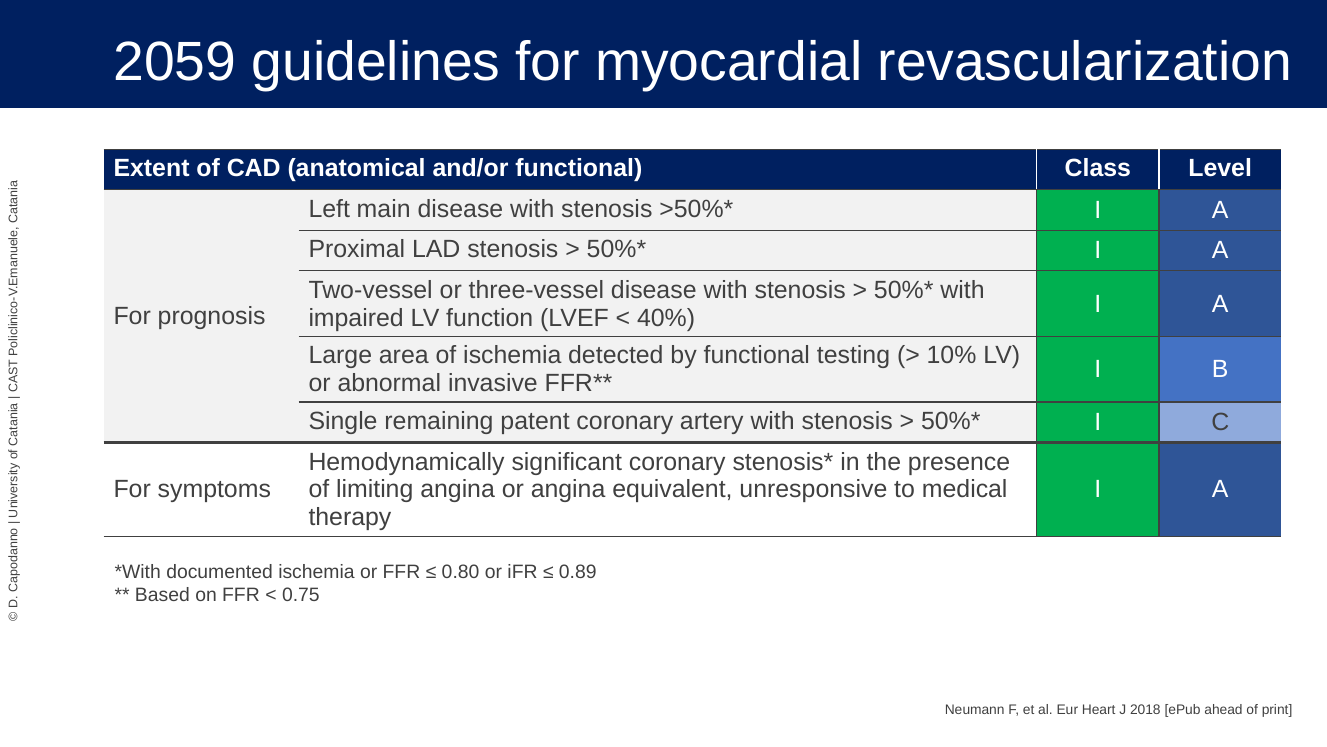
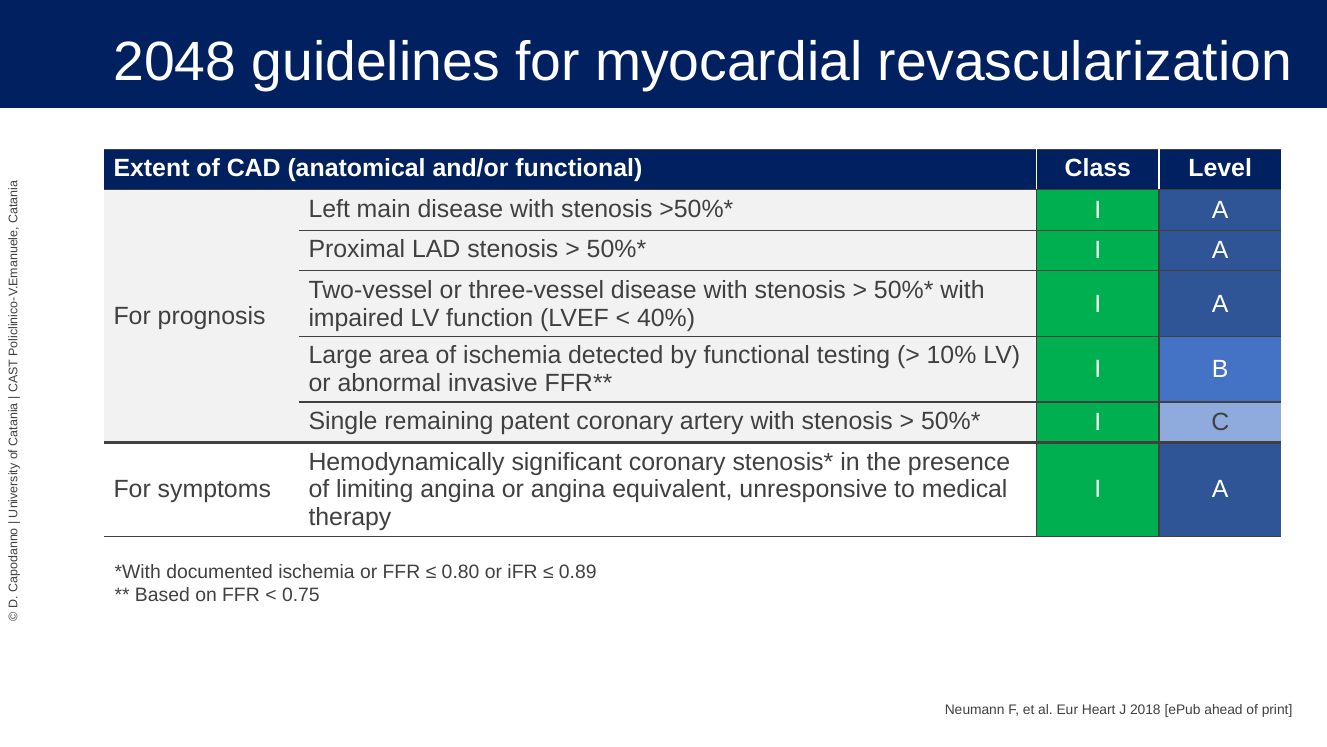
2059: 2059 -> 2048 (175, 62)
